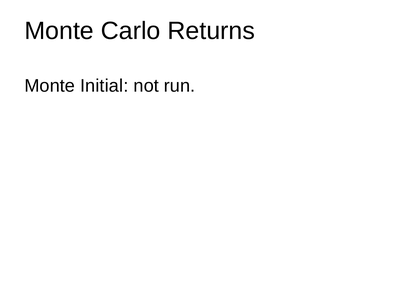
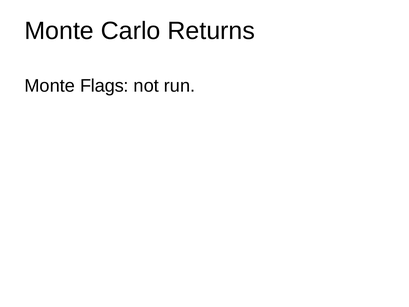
Initial: Initial -> Flags (104, 86)
